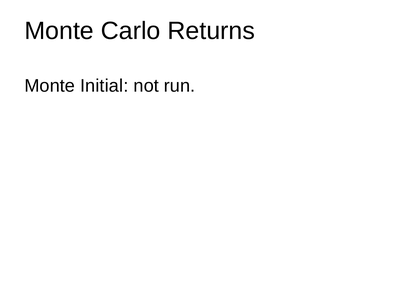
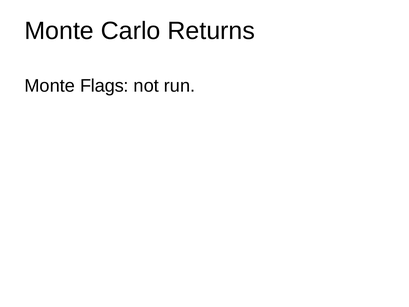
Initial: Initial -> Flags (104, 86)
